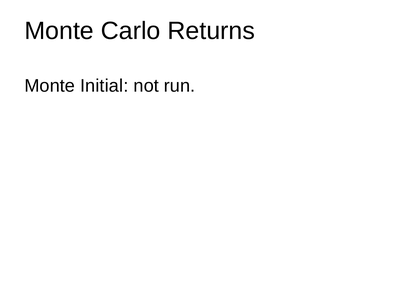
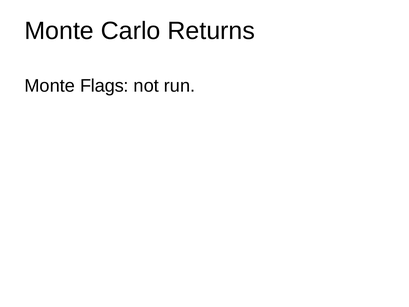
Initial: Initial -> Flags (104, 86)
